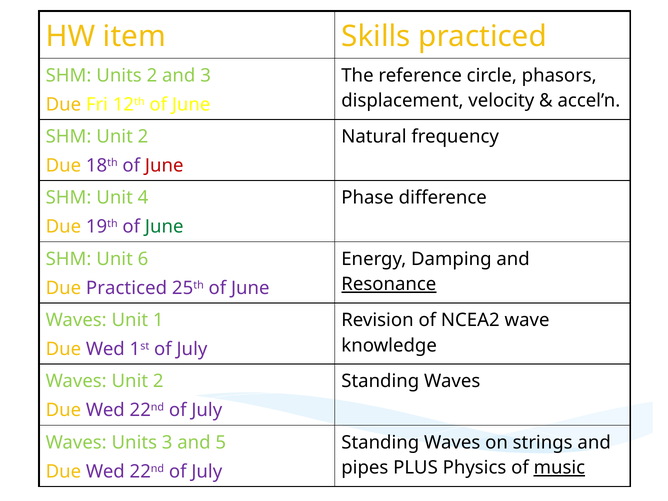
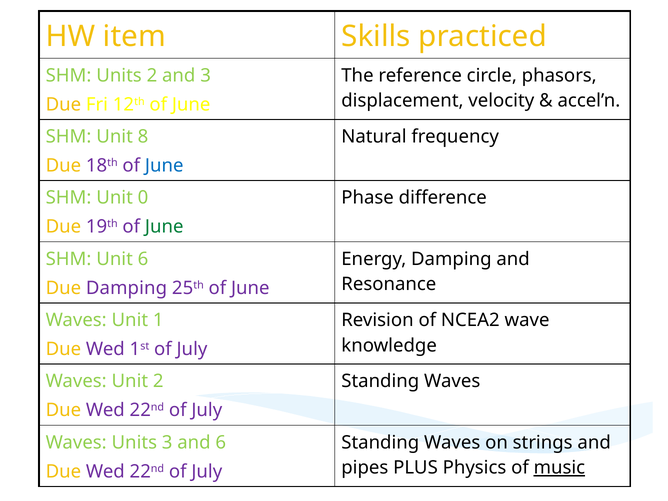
SHM Unit 2: 2 -> 8 (143, 137)
June colour: red -> blue (164, 166)
4: 4 -> 0 (143, 198)
Resonance underline: present -> none (389, 284)
Due Practiced: Practiced -> Damping (127, 288)
and 5: 5 -> 6 (221, 442)
